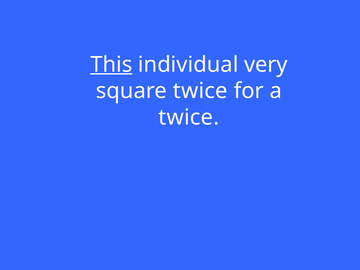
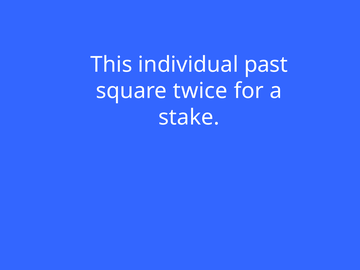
This underline: present -> none (111, 64)
very: very -> past (266, 64)
twice: twice -> stake (189, 117)
